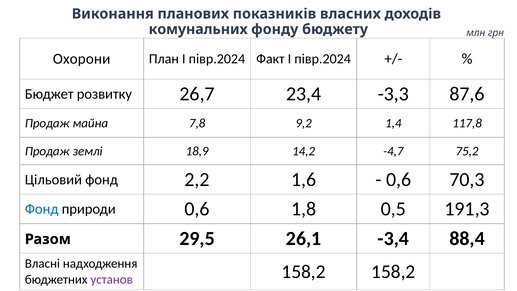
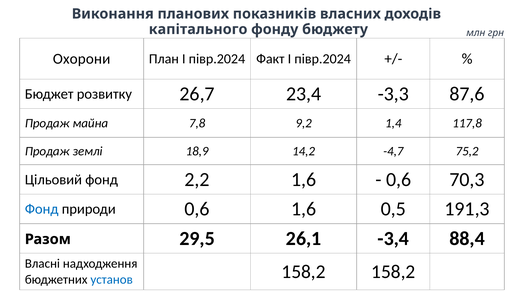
комунальних: комунальних -> капітального (198, 29)
0,6 1,8: 1,8 -> 1,6 (304, 209)
установ colour: purple -> blue (112, 279)
